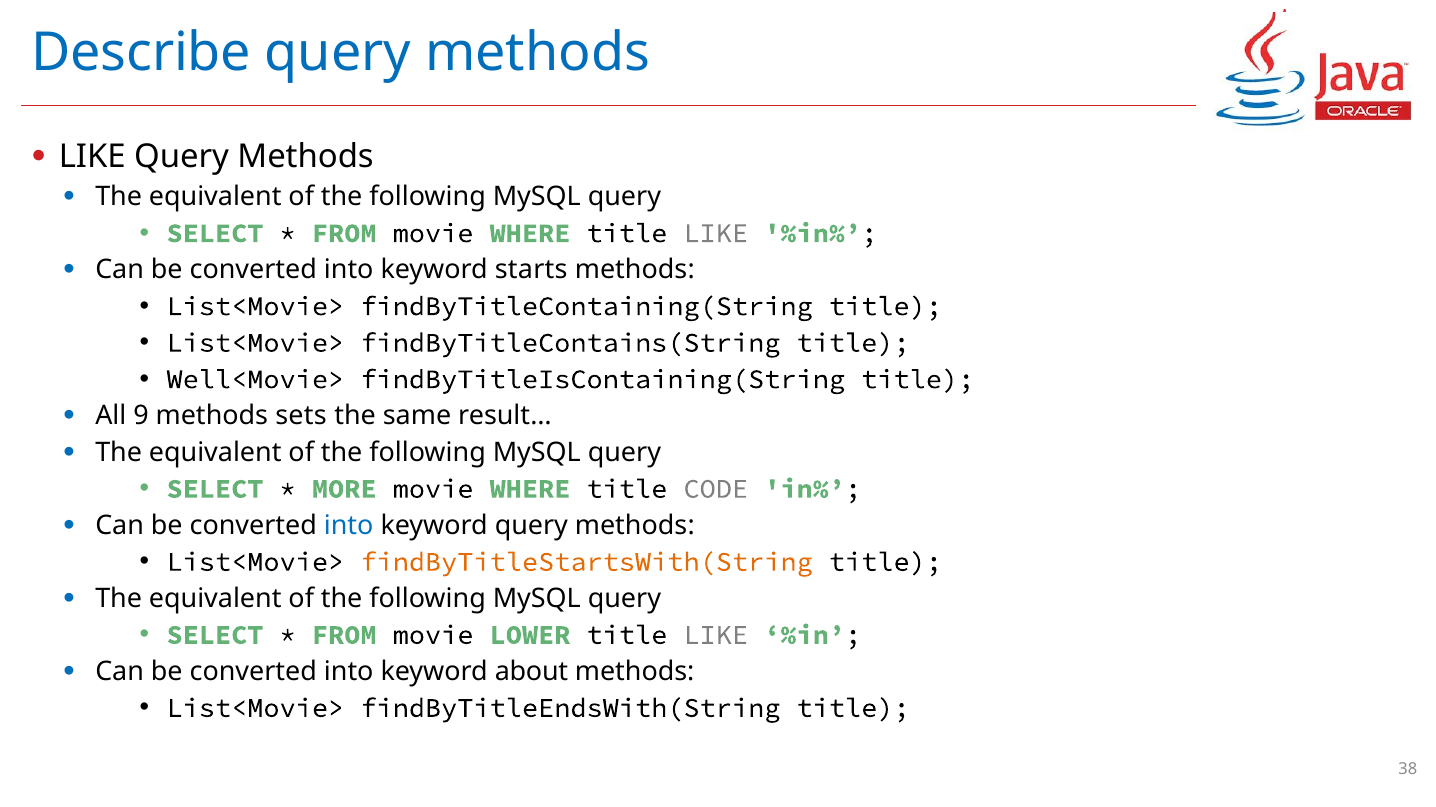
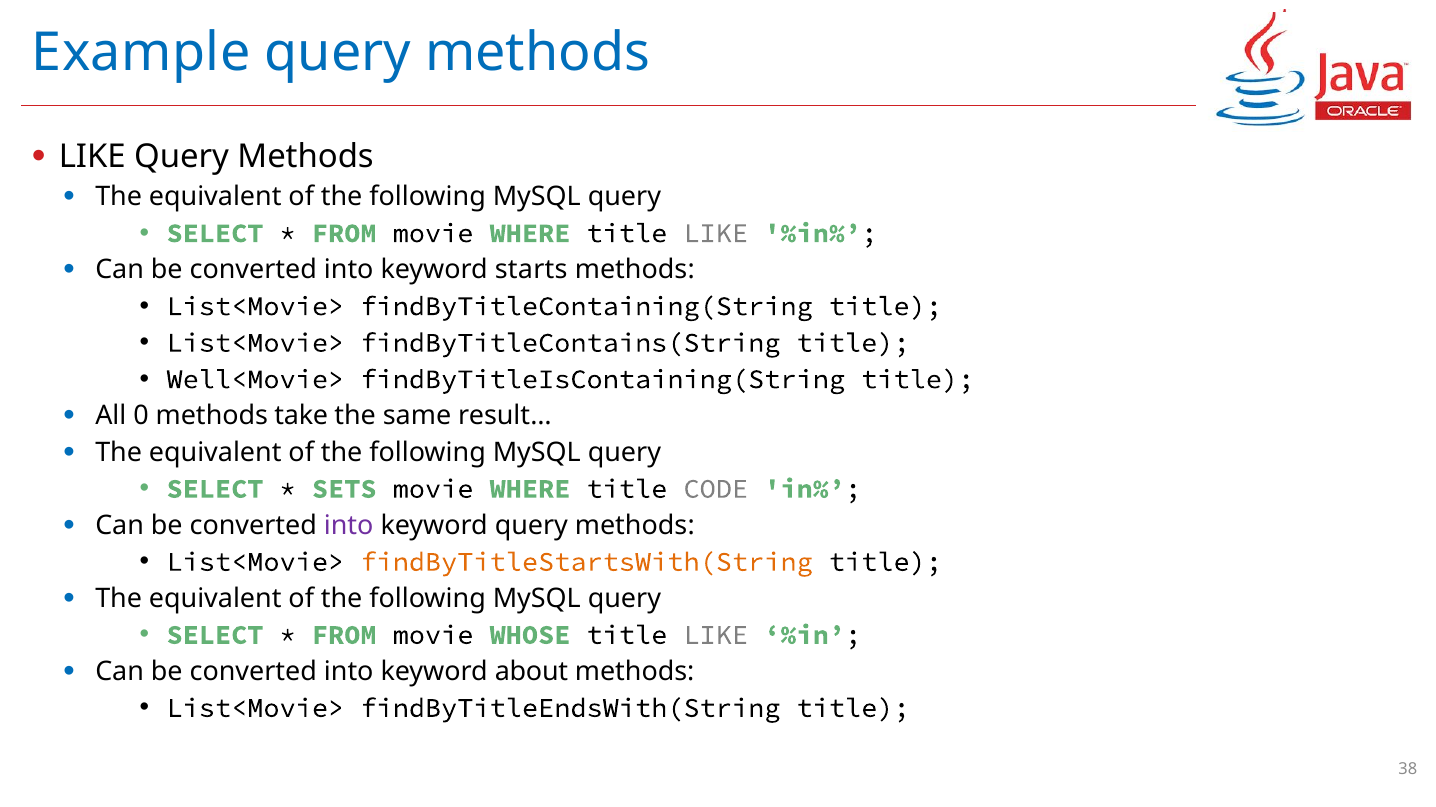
Describe: Describe -> Example (141, 53)
9: 9 -> 0 (141, 416)
sets: sets -> take (301, 416)
MORE: MORE -> SETS (344, 489)
into colour: blue -> purple (349, 526)
LOWER: LOWER -> WHOSE (530, 635)
